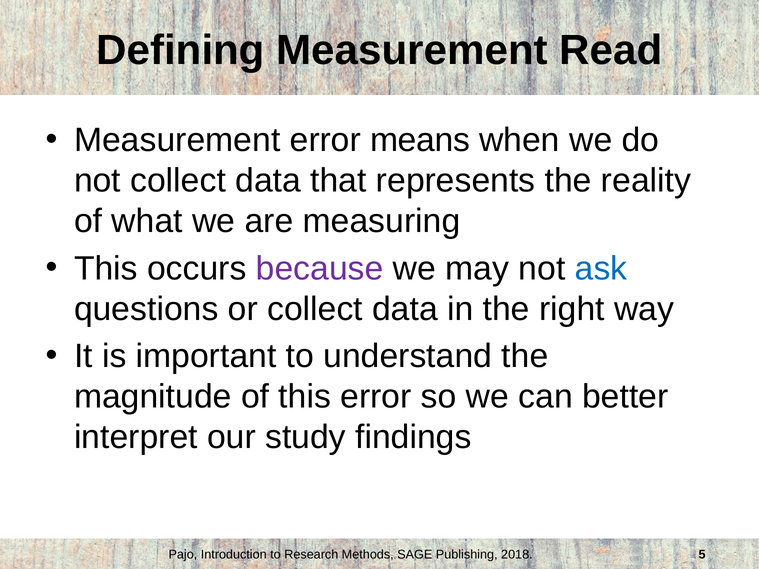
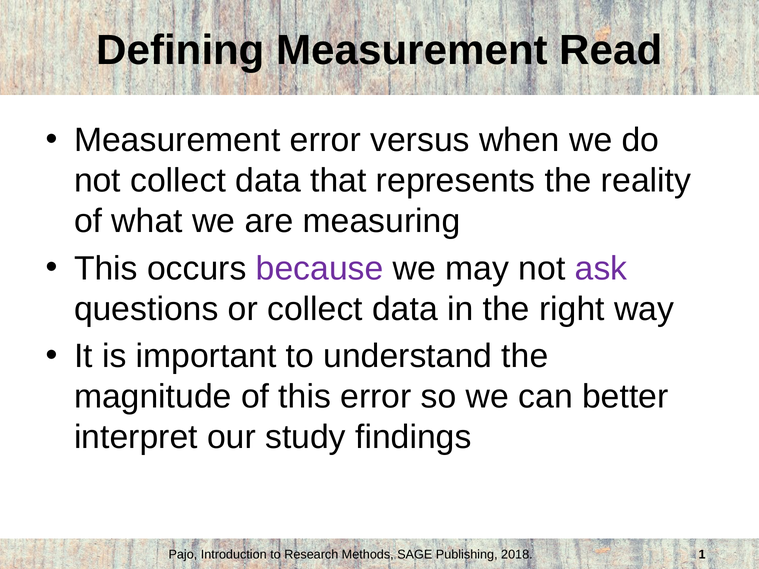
means: means -> versus (420, 140)
ask colour: blue -> purple (601, 269)
5: 5 -> 1 (702, 555)
